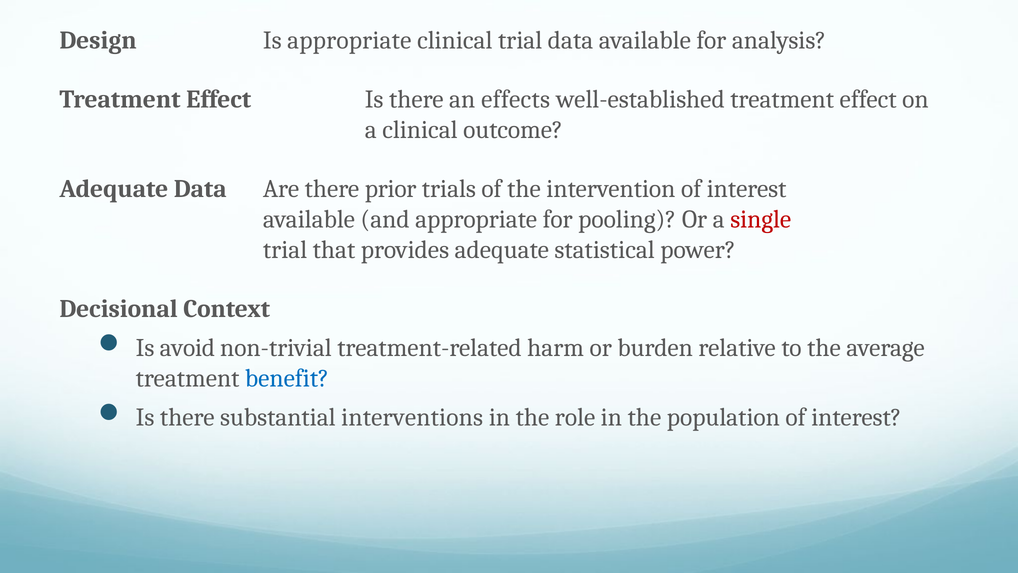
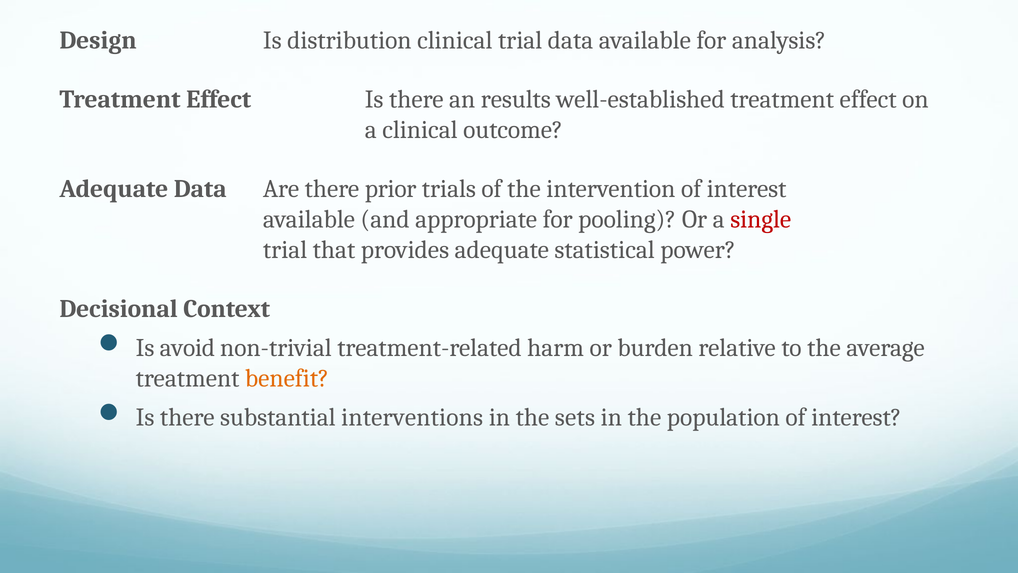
Is appropriate: appropriate -> distribution (349, 40)
effects: effects -> results (516, 99)
benefit colour: blue -> orange (287, 378)
role: role -> sets (575, 417)
